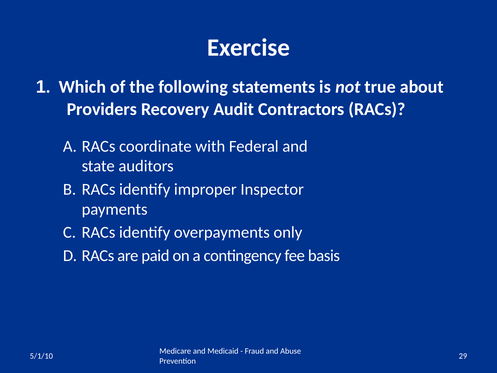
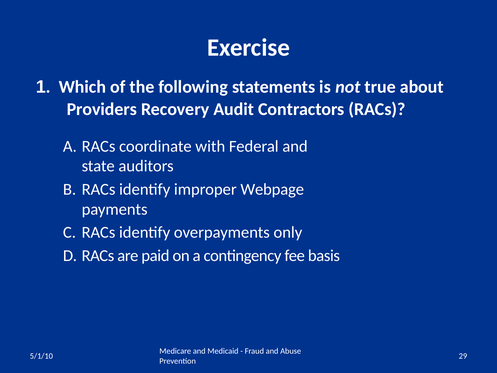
Inspector: Inspector -> Webpage (272, 189)
